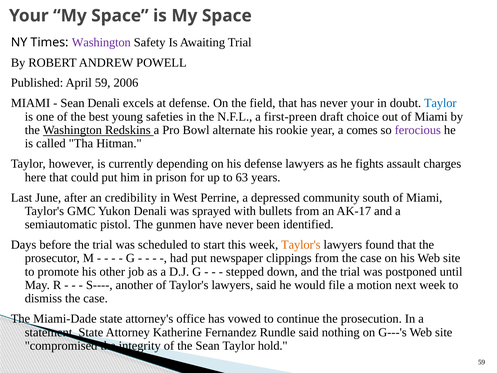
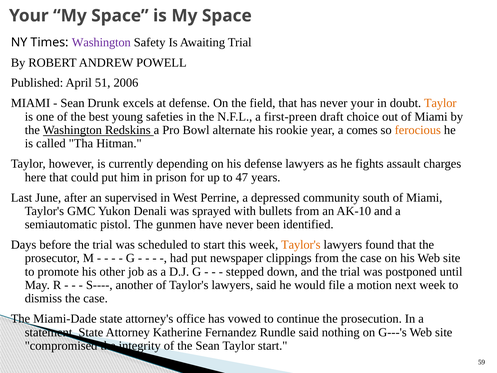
April 59: 59 -> 51 (103, 83)
Sean Denali: Denali -> Drunk (104, 103)
Taylor colour: blue -> orange (440, 103)
ferocious colour: purple -> orange (418, 130)
63: 63 -> 47 (242, 177)
credibility: credibility -> supervised (131, 197)
AK-17: AK-17 -> AK-10 (354, 211)
Taylor hold: hold -> start (273, 345)
